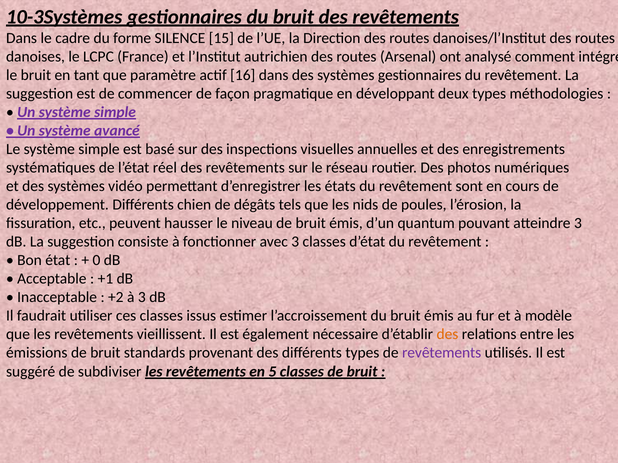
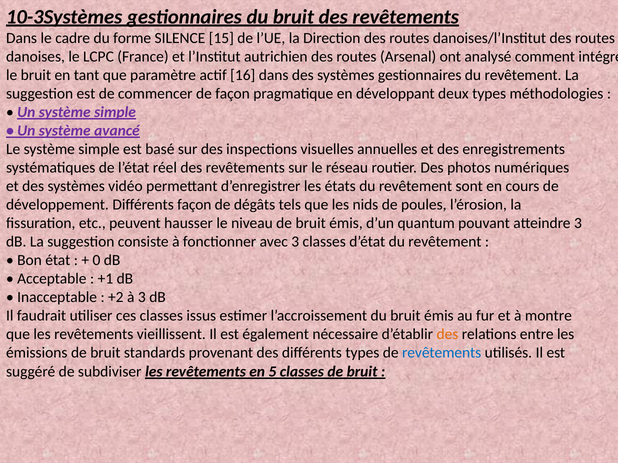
Différents chien: chien -> façon (194, 205)
modèle: modèle -> montre (548, 316)
revêtements colour: purple -> blue (442, 353)
